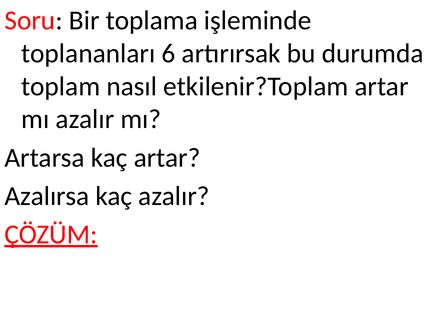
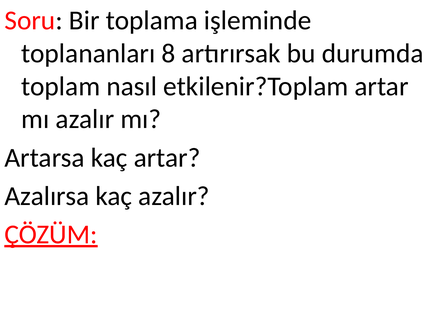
6: 6 -> 8 (169, 54)
